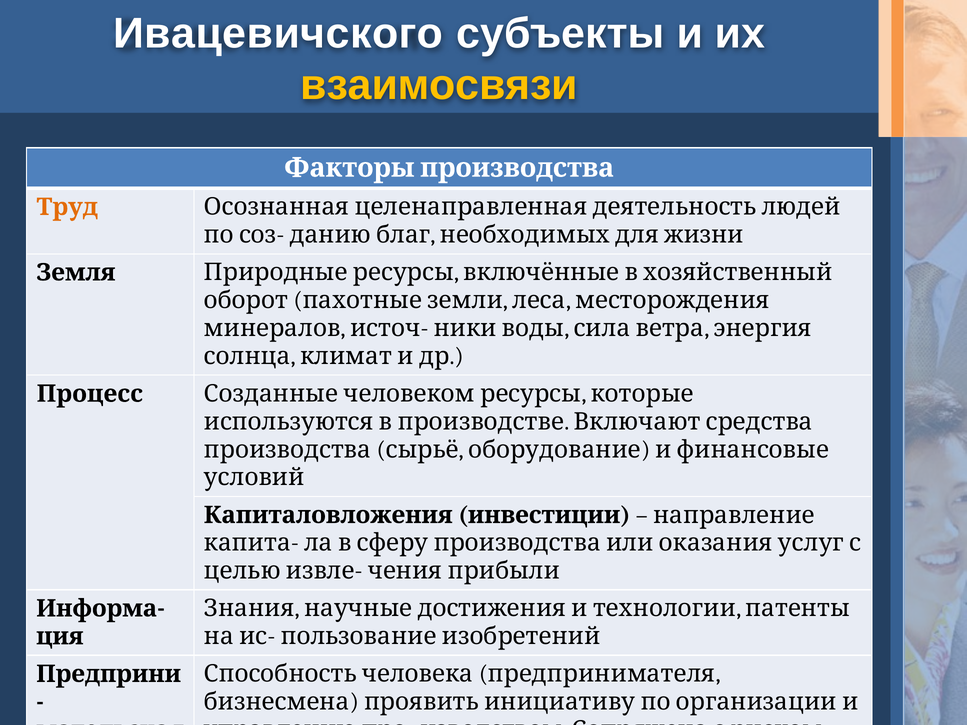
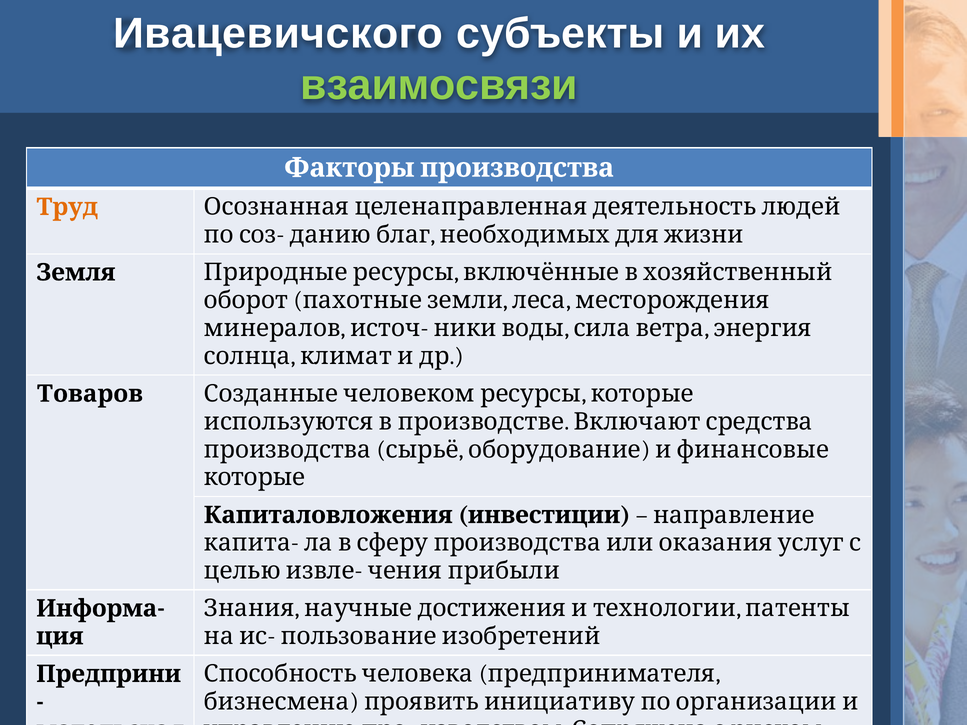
взаимосвязи colour: yellow -> light green (439, 85)
Процесс: Процесс -> Товаров (90, 394)
условий: условий -> которые (254, 478)
